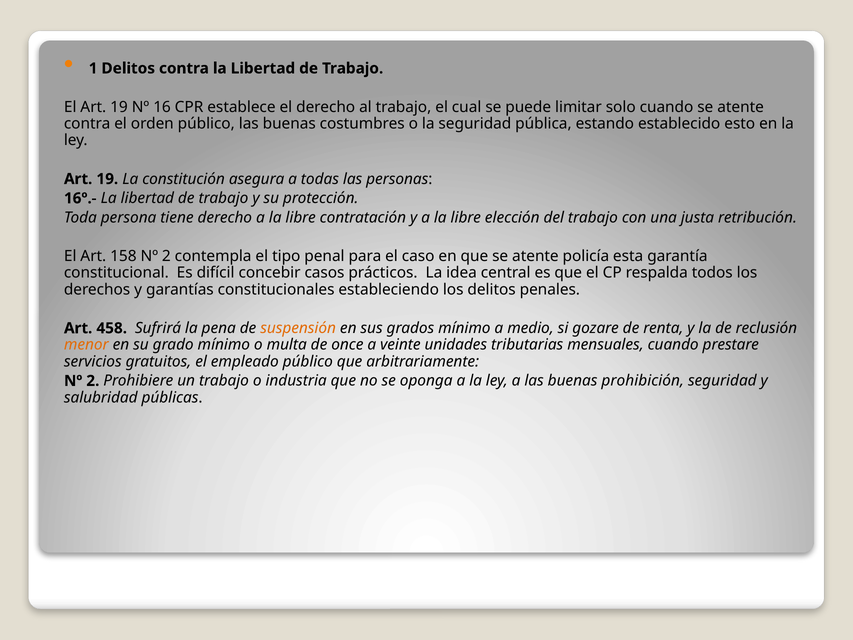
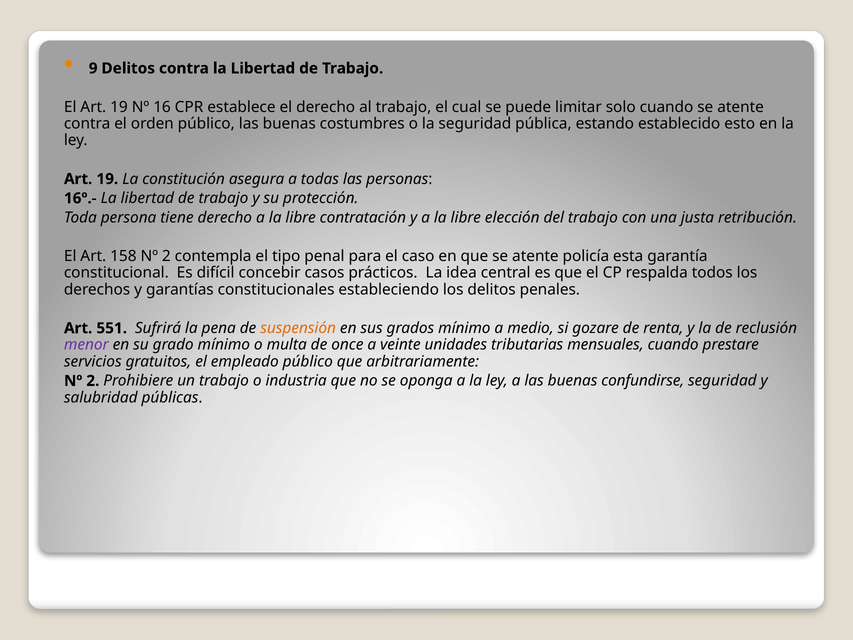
1: 1 -> 9 (93, 68)
458: 458 -> 551 (112, 328)
menor colour: orange -> purple (86, 345)
prohibición: prohibición -> confundirse (643, 381)
